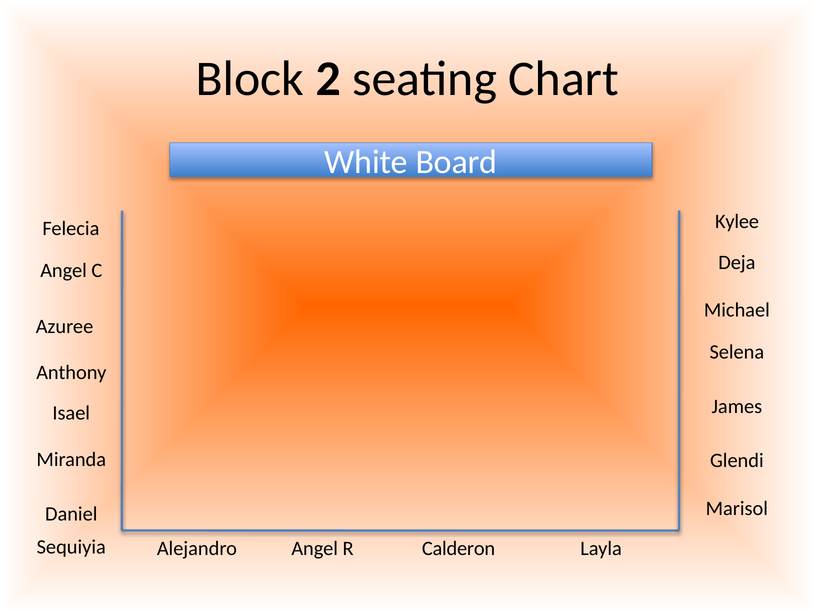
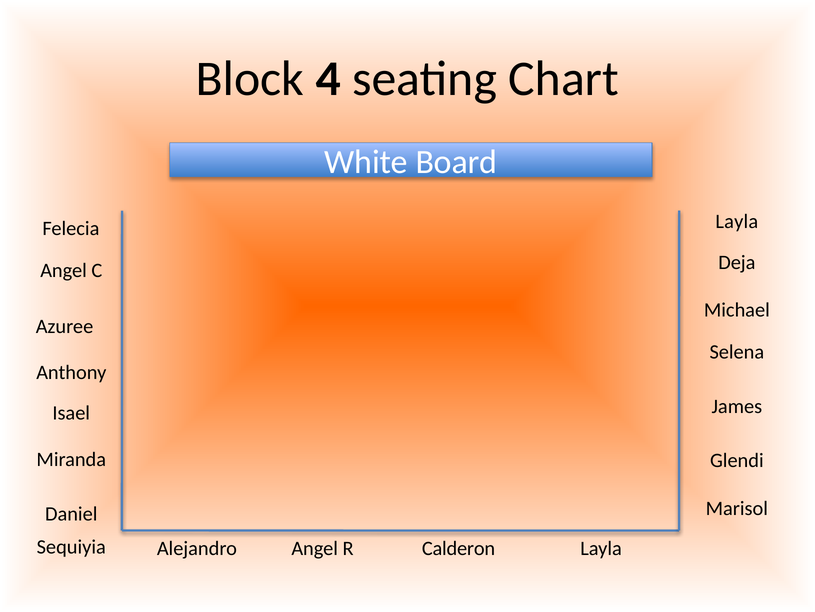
2: 2 -> 4 (328, 79)
Kylee: Kylee -> Layla (737, 221)
